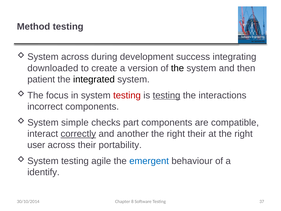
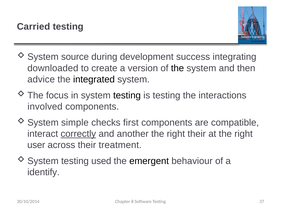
Method: Method -> Carried (33, 27)
across: across -> source (75, 57)
patient: patient -> advice (41, 79)
testing colour: red -> black (127, 95)
testing underline: present -> none (167, 95)
incorrect: incorrect -> involved (45, 106)
part: part -> first (131, 122)
portability: portability -> treatment (120, 145)
agile: agile -> used (101, 161)
emergent colour: blue -> black (149, 161)
